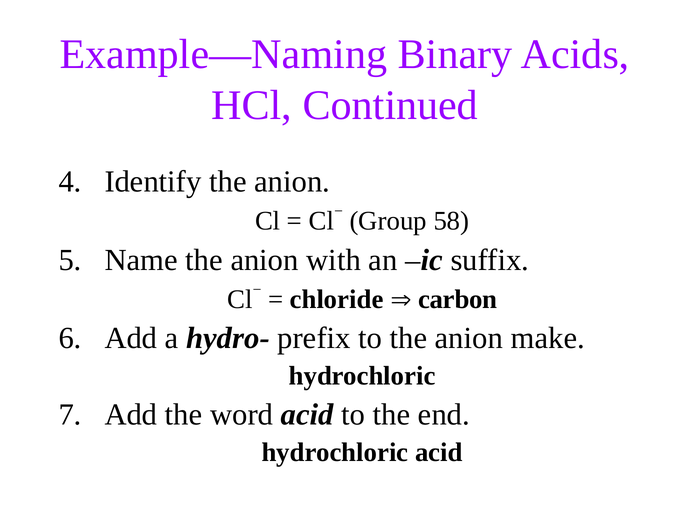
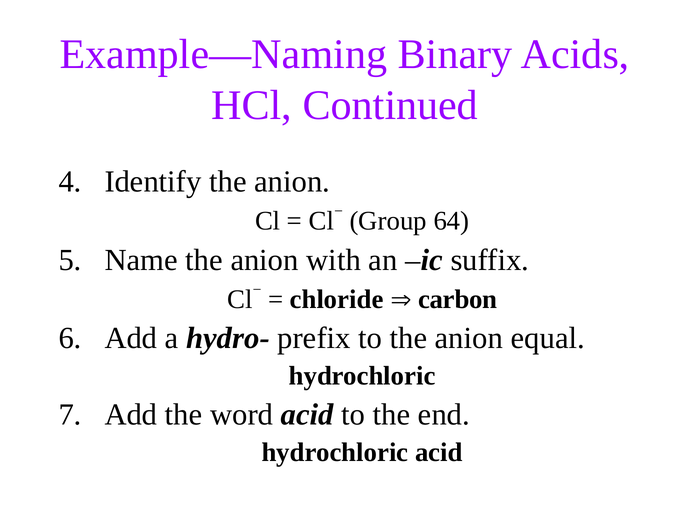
58: 58 -> 64 (451, 221)
make: make -> equal (548, 339)
